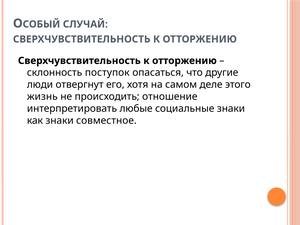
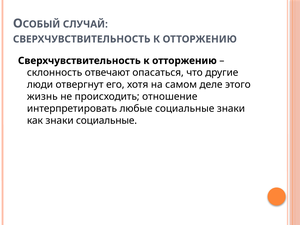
поступок: поступок -> отвечают (107, 73)
знаки совместное: совместное -> социальные (107, 121)
